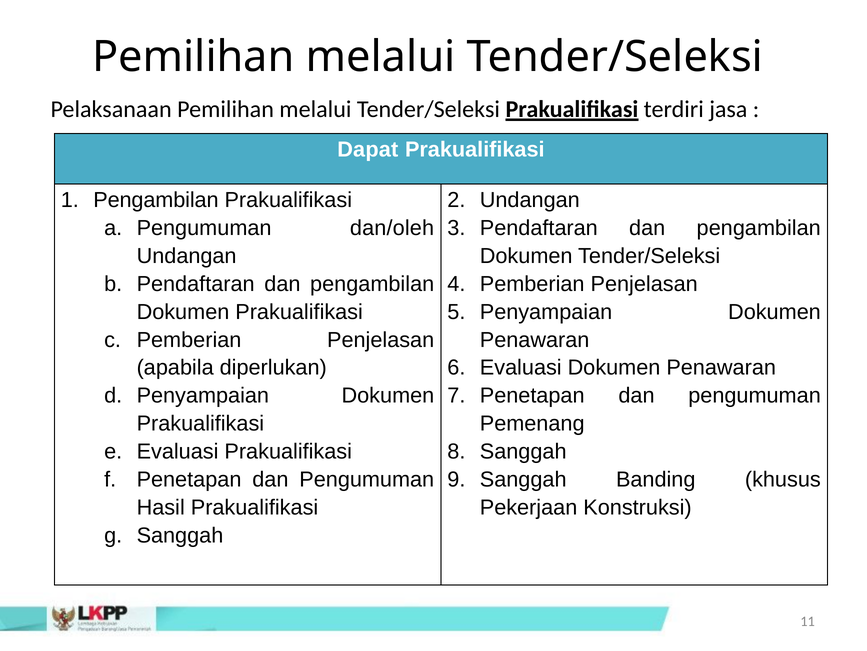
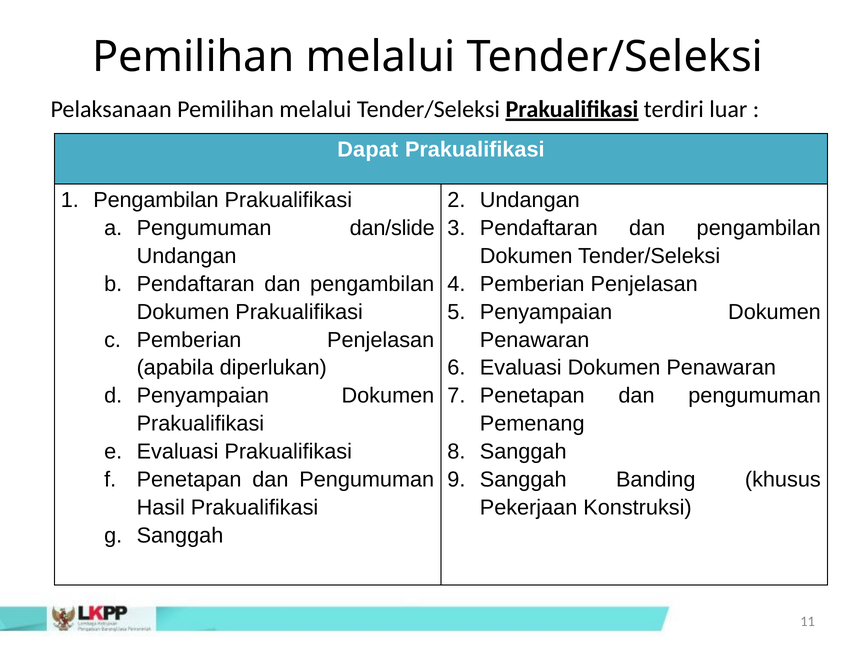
jasa: jasa -> luar (728, 109)
dan/oleh: dan/oleh -> dan/slide (392, 228)
